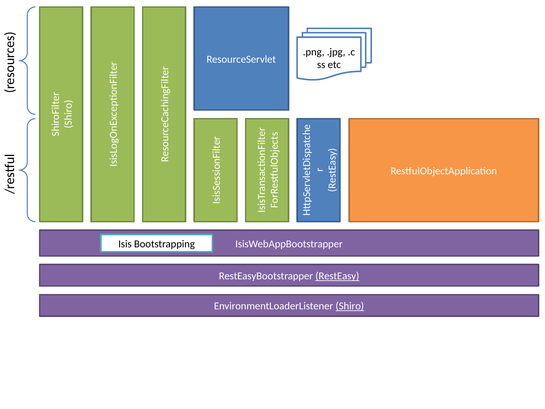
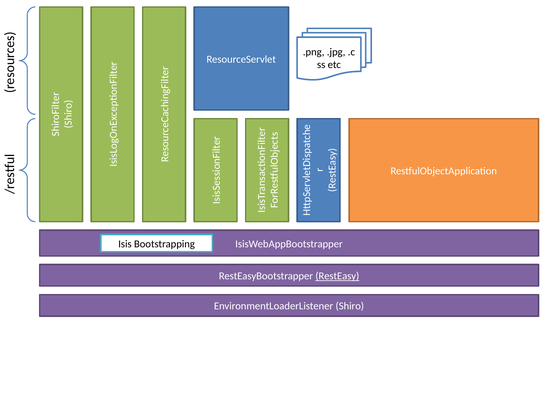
Shiro underline: present -> none (350, 306)
